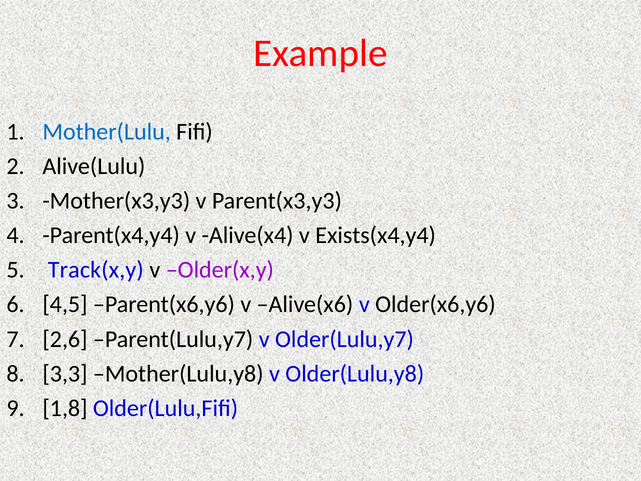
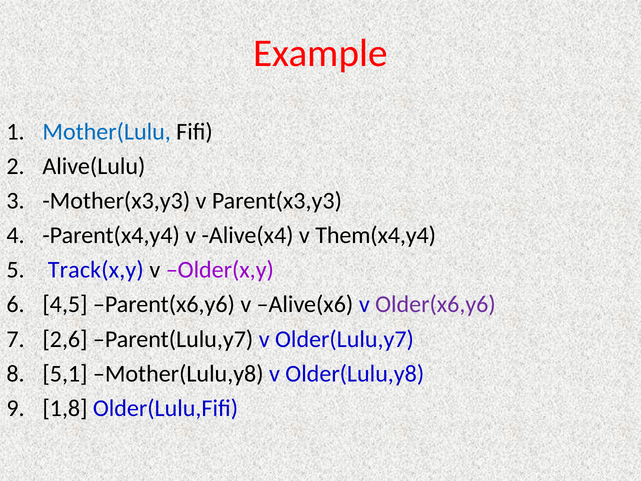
Exists(x4,y4: Exists(x4,y4 -> Them(x4,y4 (376, 235)
Older(x6,y6 colour: black -> purple (435, 304)
3,3: 3,3 -> 5,1 (65, 374)
